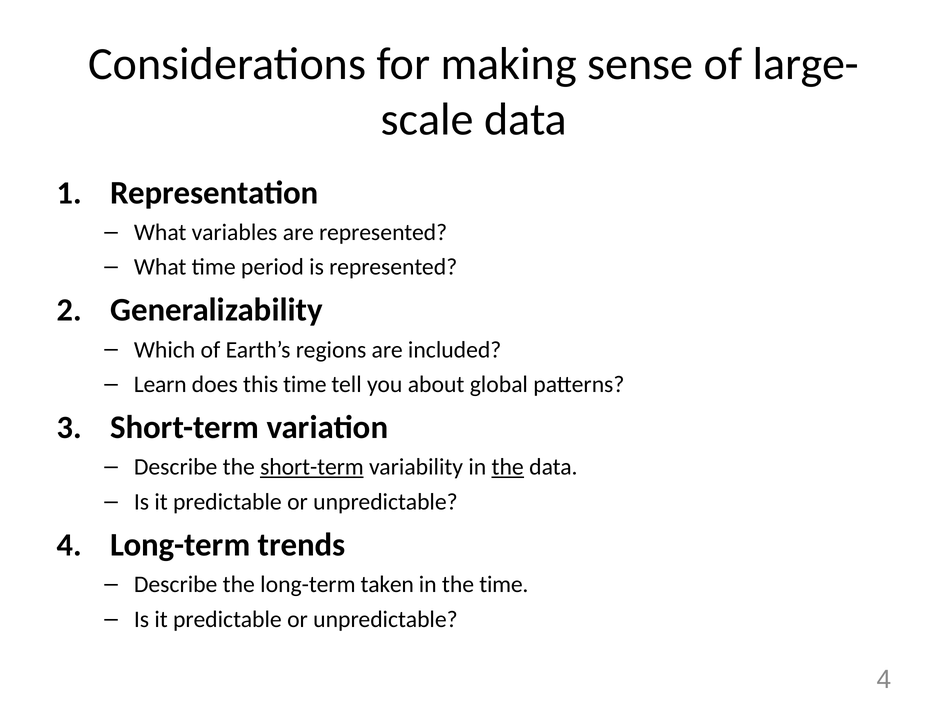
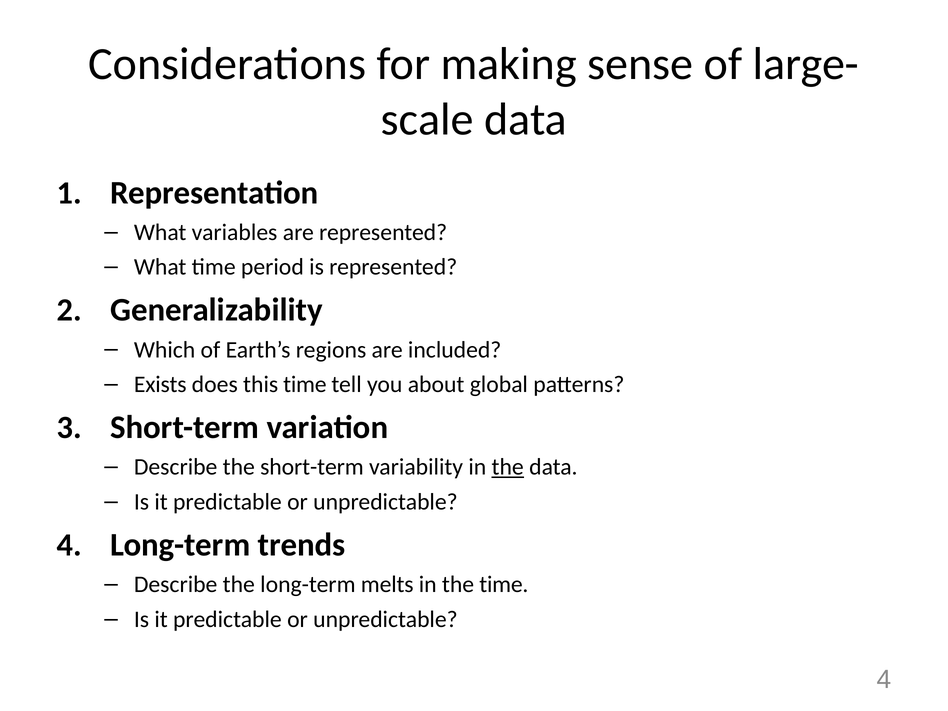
Learn: Learn -> Exists (160, 384)
short-term underline: present -> none (312, 467)
taken: taken -> melts (387, 585)
